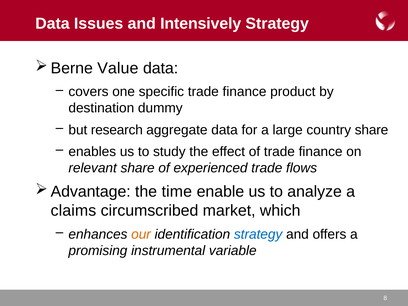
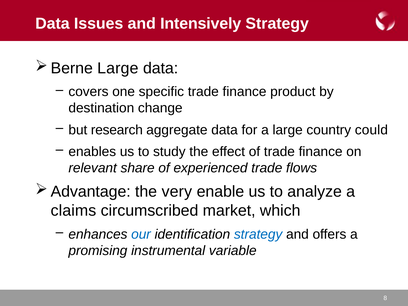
Value: Value -> Large (118, 68)
dummy: dummy -> change (160, 108)
country share: share -> could (371, 130)
time: time -> very (177, 192)
our colour: orange -> blue (141, 234)
